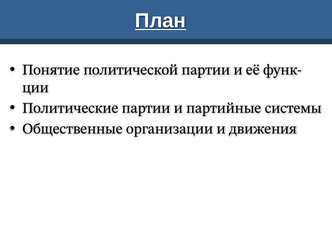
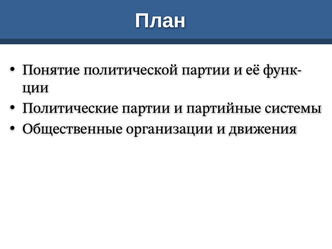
План underline: present -> none (160, 21)
